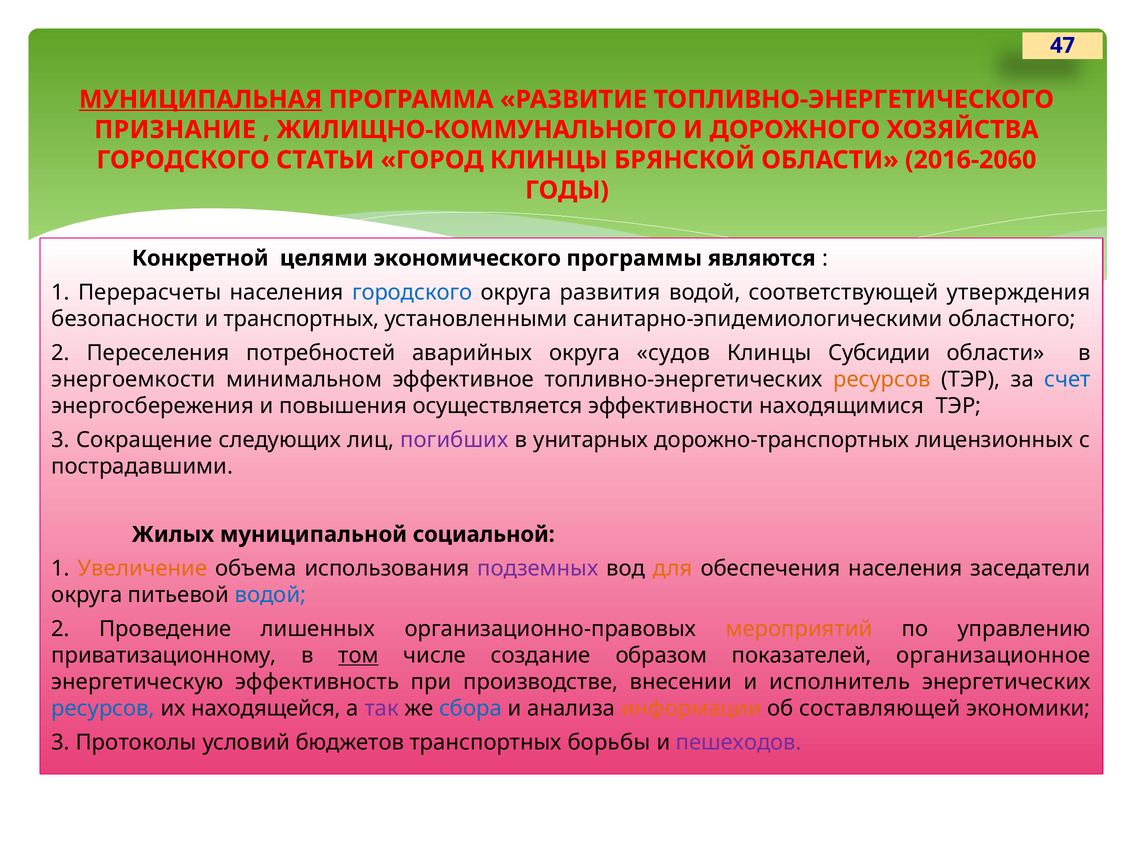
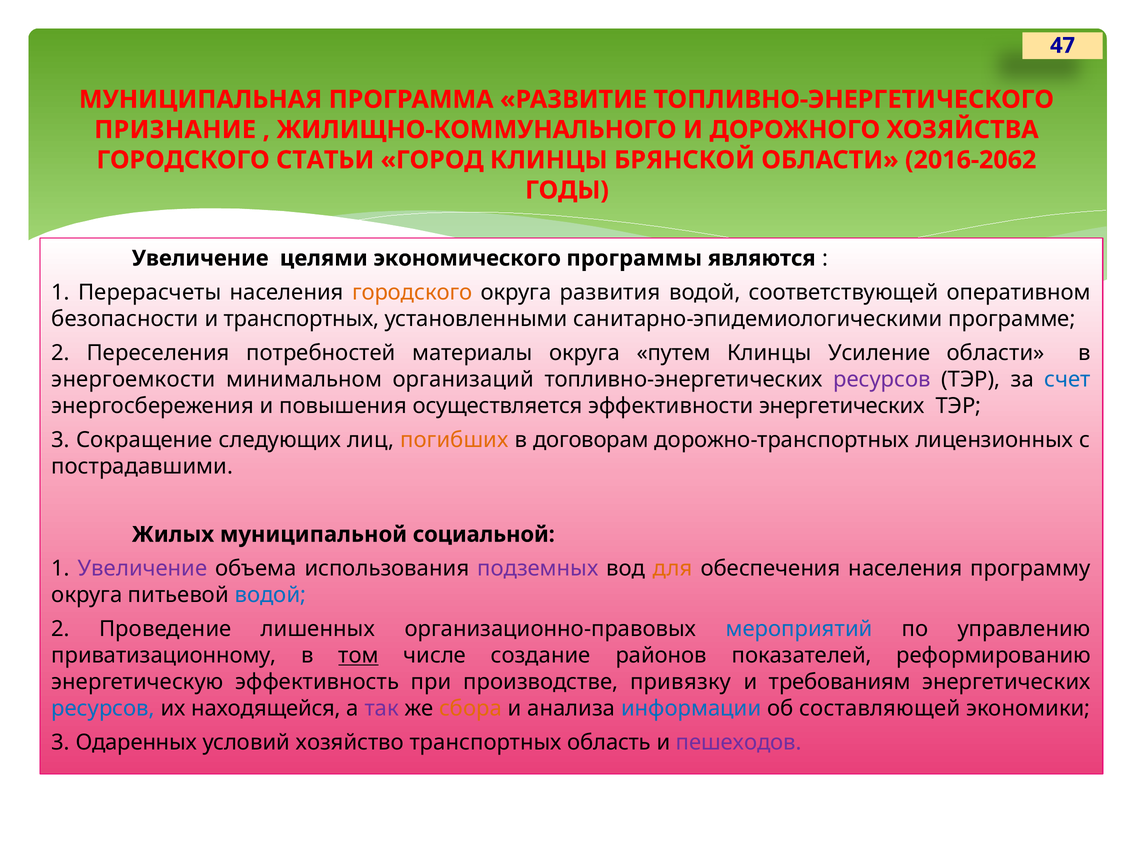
МУНИЦИПАЛЬНАЯ underline: present -> none (201, 99)
2016-2060: 2016-2060 -> 2016-2062 (971, 160)
Конкретной: Конкретной -> Увеличение (200, 258)
городского colour: blue -> orange (412, 292)
утверждения: утверждения -> оперативном (1019, 292)
областного: областного -> программе (1012, 319)
аварийных: аварийных -> материалы (472, 353)
судов: судов -> путем (674, 353)
Субсидии: Субсидии -> Усиление (879, 353)
эффективное: эффективное -> организаций (463, 379)
ресурсов colour: orange -> purple (882, 379)
эффективности находящимися: находящимися -> энергетических (842, 406)
погибших colour: purple -> orange (454, 440)
унитарных: унитарных -> договорам (591, 440)
Увеличение colour: orange -> purple (143, 568)
заседатели: заседатели -> программу (1030, 568)
мероприятий colour: orange -> blue (799, 629)
образом: образом -> районов (661, 655)
организационное: организационное -> реформированию (994, 655)
внесении: внесении -> привязку (681, 682)
исполнитель: исполнитель -> требованиям (840, 682)
сбора colour: blue -> orange (470, 708)
информации colour: orange -> blue (691, 708)
Протоколы: Протоколы -> Одаренных (136, 742)
бюджетов: бюджетов -> хозяйство (350, 742)
борьбы: борьбы -> область (609, 742)
